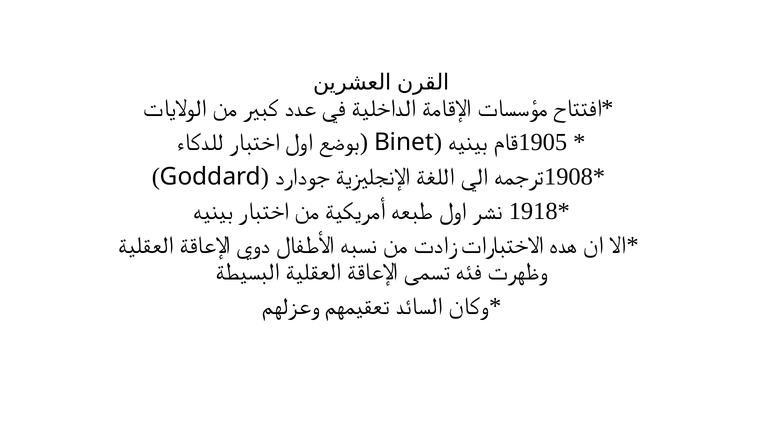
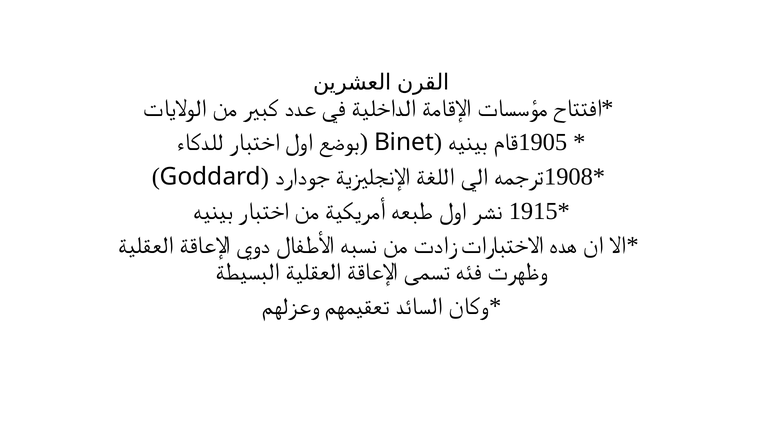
1918: 1918 -> 1915 (533, 211)
